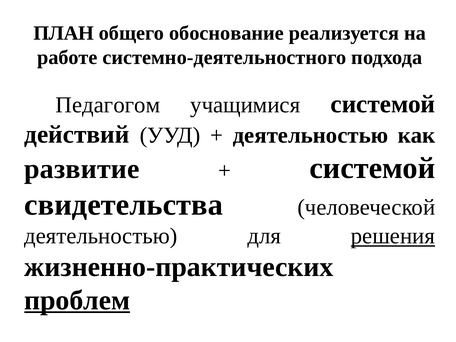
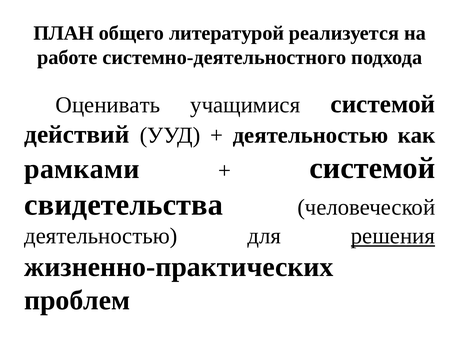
обоснование: обоснование -> литературой (227, 33)
Педагогом: Педагогом -> Оценивать (108, 105)
развитие: развитие -> рамками (82, 169)
проблем underline: present -> none (77, 300)
